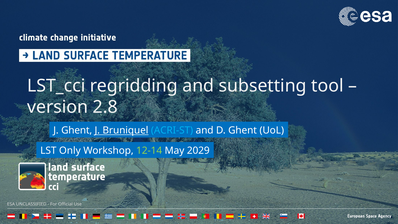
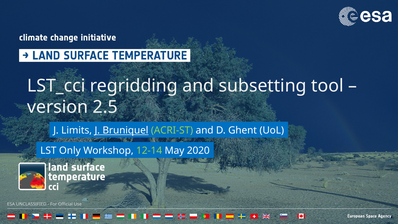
2.8: 2.8 -> 2.5 (105, 107)
J Ghent: Ghent -> Limits (77, 130)
ACRI-ST colour: light blue -> light green (172, 130)
2029: 2029 -> 2020 (198, 151)
